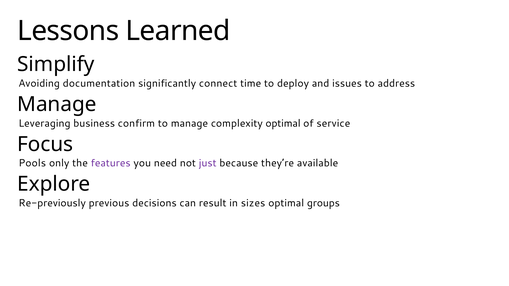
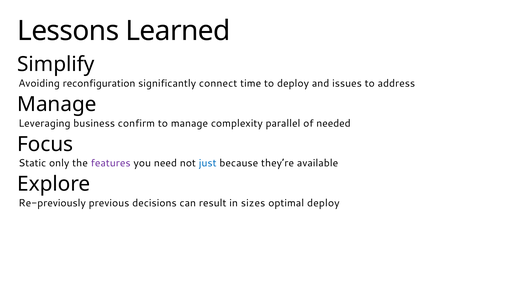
documentation: documentation -> reconfiguration (99, 83)
complexity optimal: optimal -> parallel (283, 123)
service: service -> needed (333, 123)
Pools: Pools -> Static (32, 163)
just colour: purple -> blue (208, 163)
optimal groups: groups -> deploy (323, 203)
